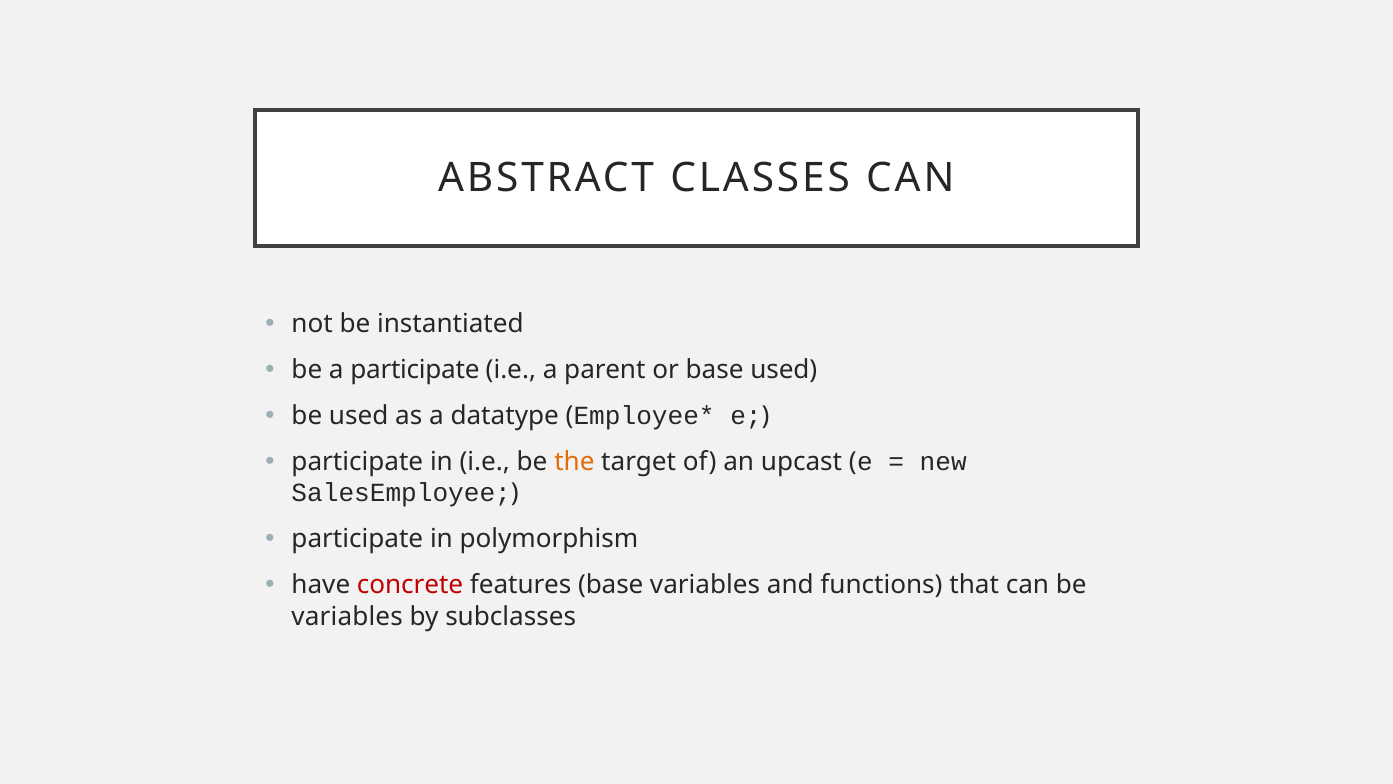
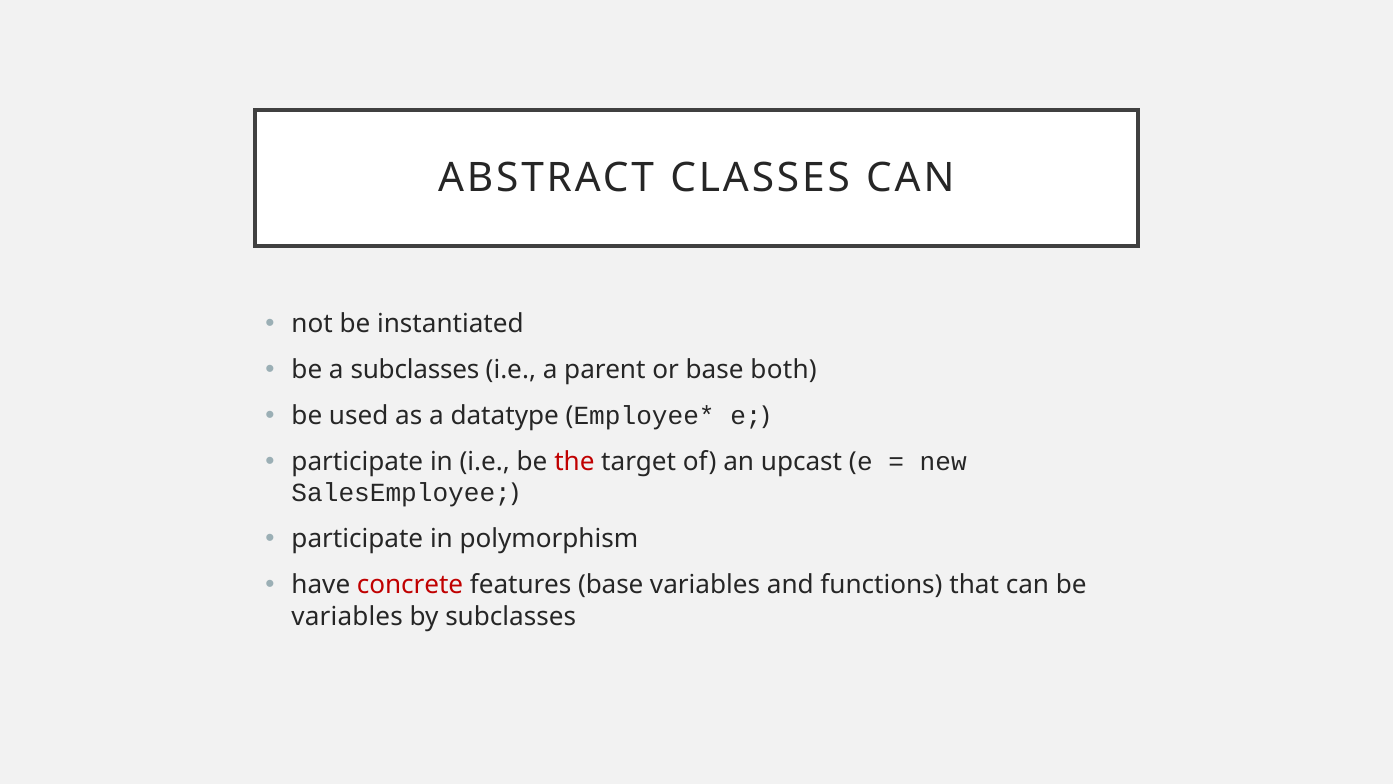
a participate: participate -> subclasses (415, 370)
base used: used -> both (784, 370)
the colour: orange -> red (574, 462)
